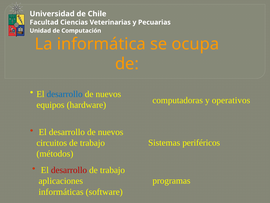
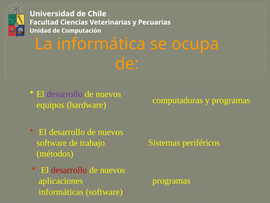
desarrollo colour: blue -> purple (65, 94)
y operativos: operativos -> programas (231, 100)
circuitos: circuitos -> software (52, 143)
trabajo: trabajo -> nuevos (112, 170)
